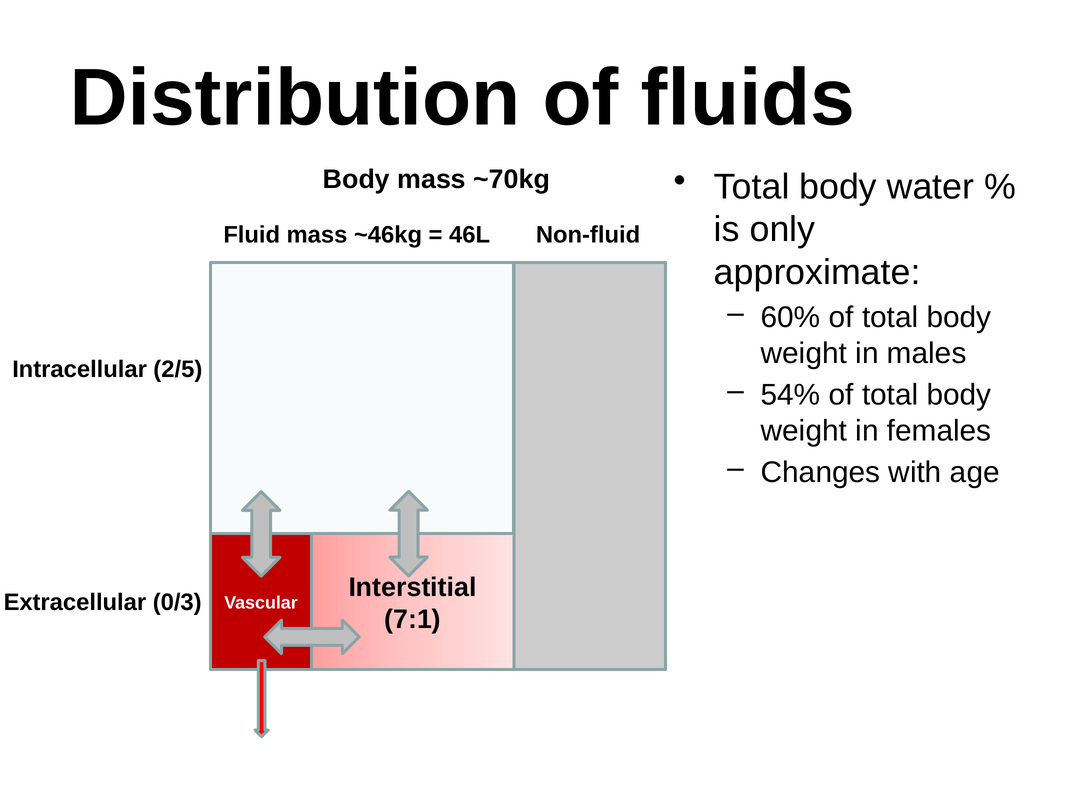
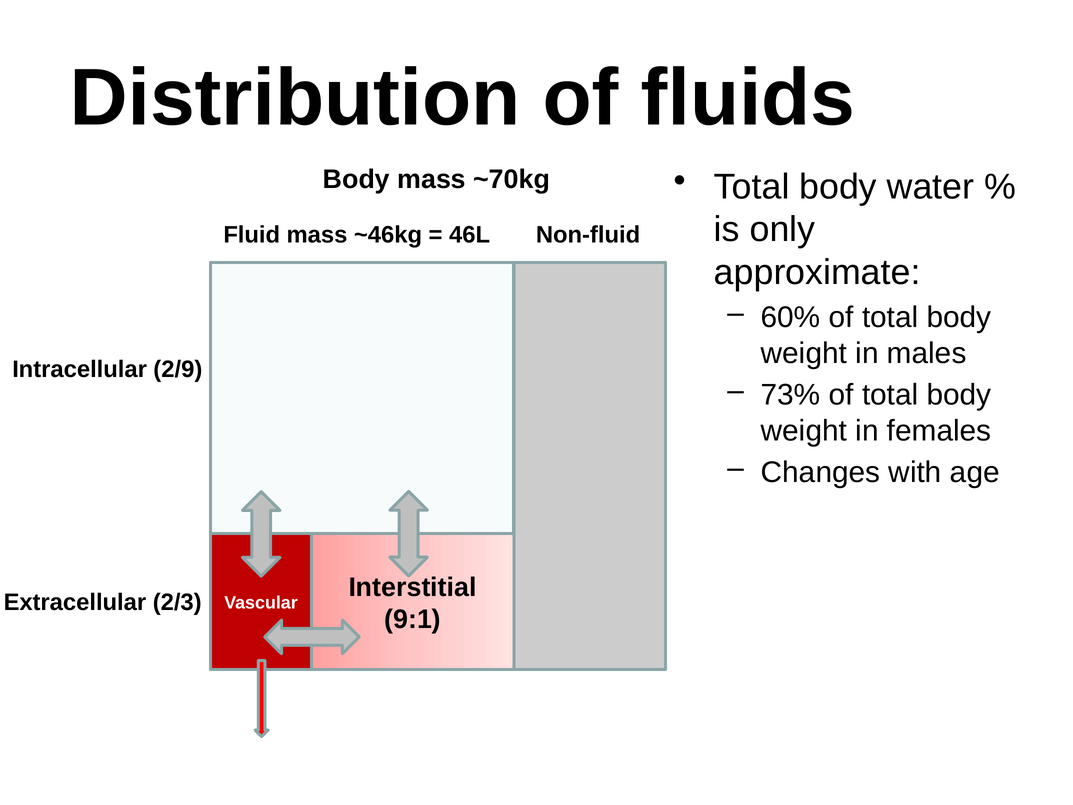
2/5: 2/5 -> 2/9 (178, 370)
54%: 54% -> 73% (791, 395)
0/3: 0/3 -> 2/3 (177, 602)
7:1: 7:1 -> 9:1 (413, 619)
